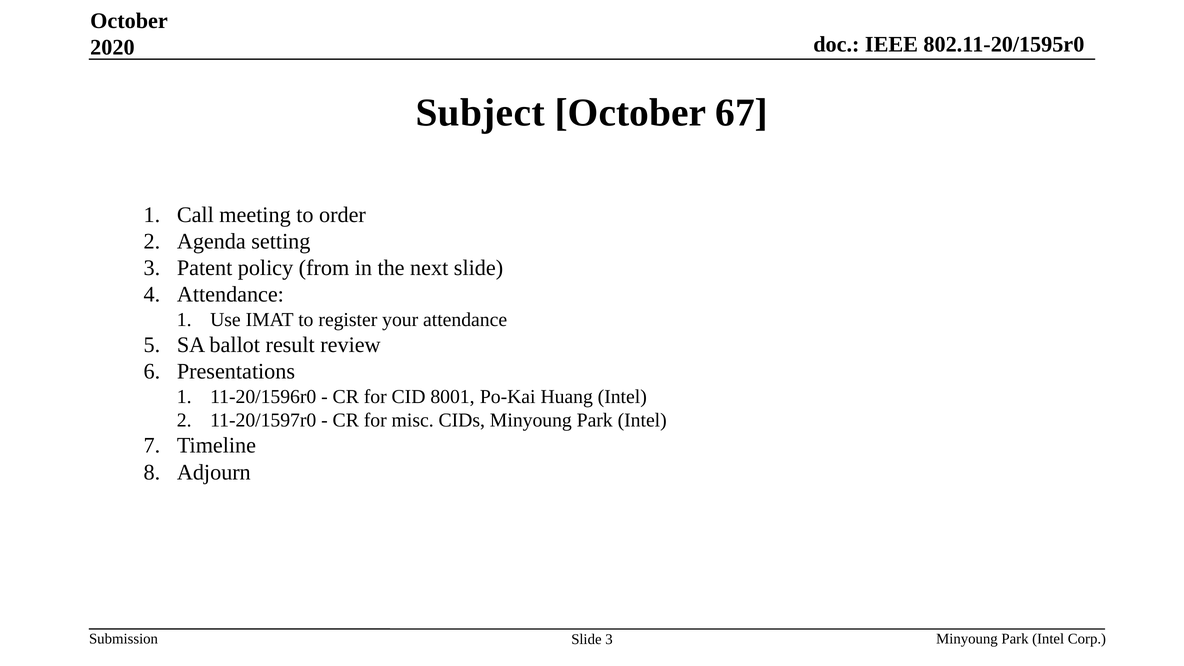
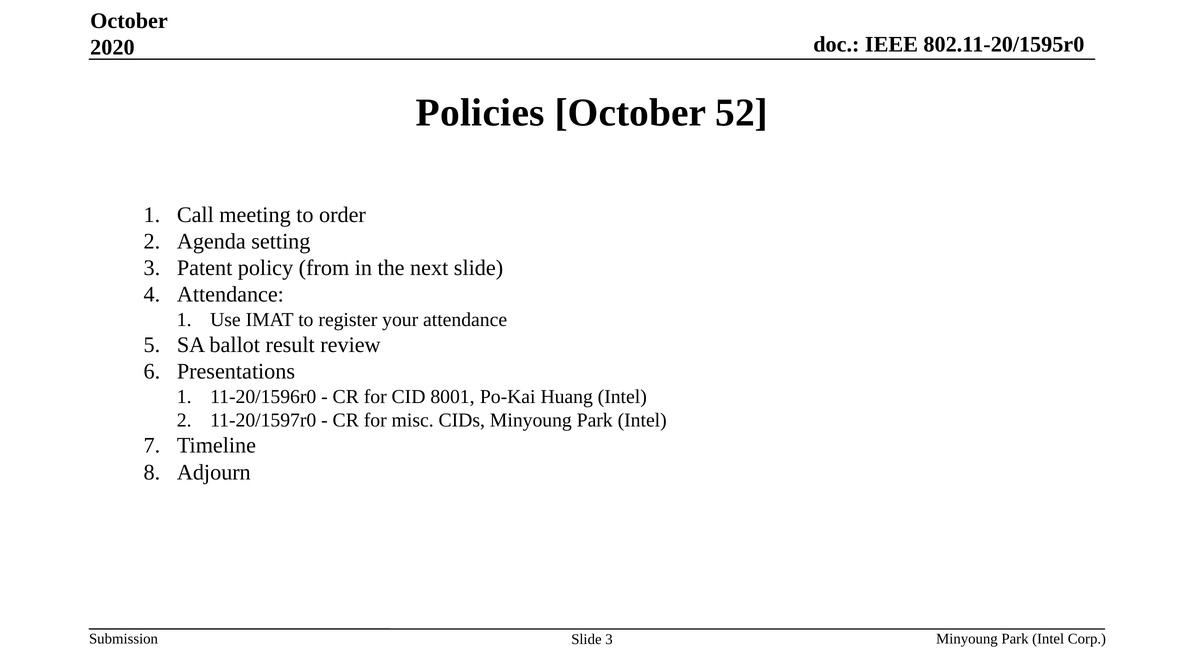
Subject: Subject -> Policies (480, 112)
67: 67 -> 52 (742, 112)
